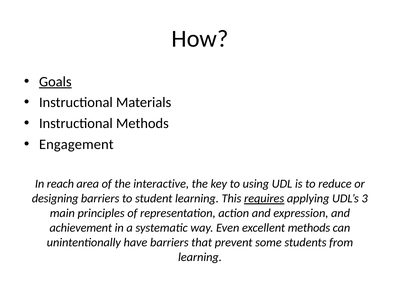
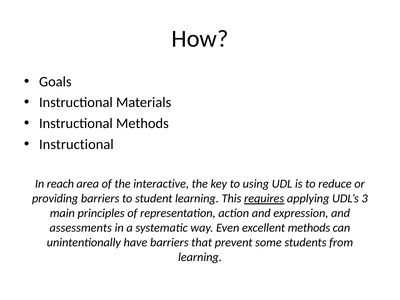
Goals underline: present -> none (55, 82)
Engagement: Engagement -> Instructional (76, 144)
designing: designing -> providing (55, 199)
achievement: achievement -> assessments (81, 228)
